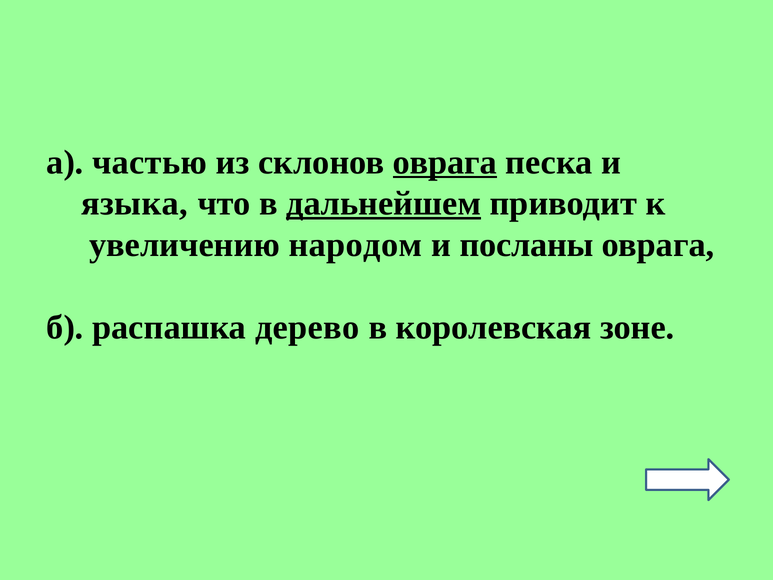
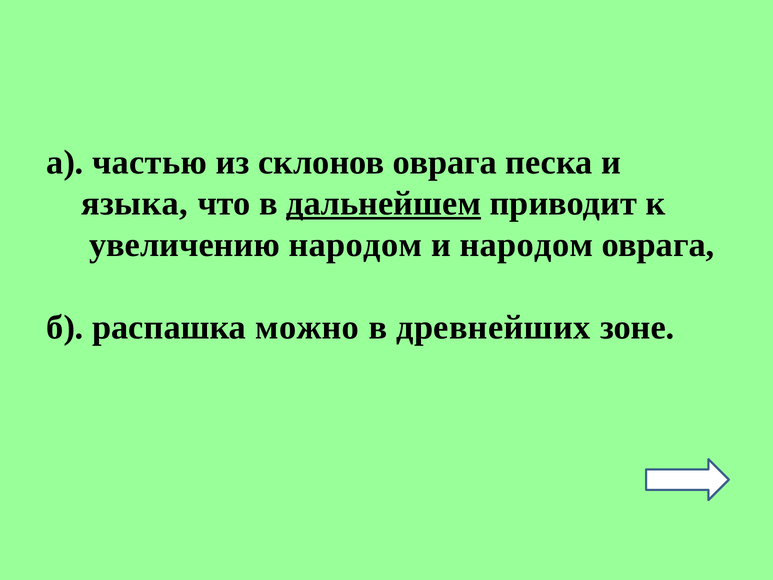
оврага underline: present -> none (445, 162)
и посланы: посланы -> народом (526, 245)
дерево: дерево -> можно (307, 327)
королевская: королевская -> древнейших (493, 327)
